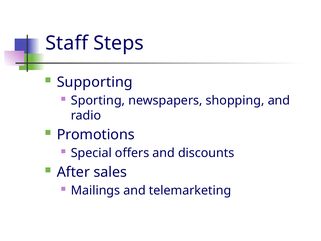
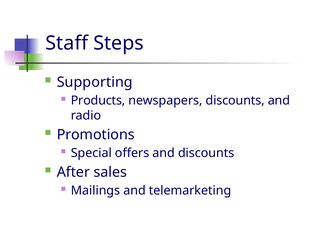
Sporting: Sporting -> Products (98, 100)
newspapers shopping: shopping -> discounts (235, 100)
